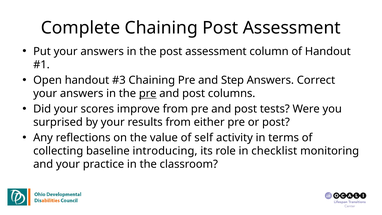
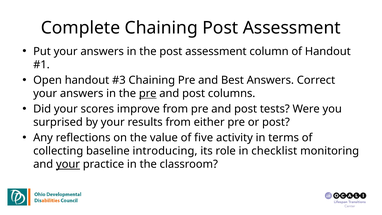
Step: Step -> Best (232, 80)
self: self -> five (204, 138)
your underline: none -> present (68, 164)
